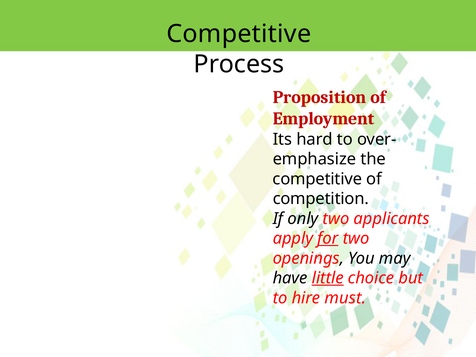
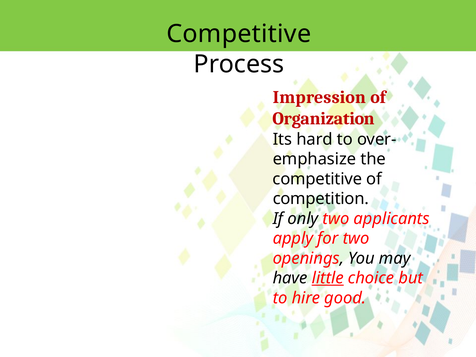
Proposition: Proposition -> Impression (319, 97)
Employment: Employment -> Organization (324, 119)
for underline: present -> none (328, 238)
must: must -> good (345, 298)
